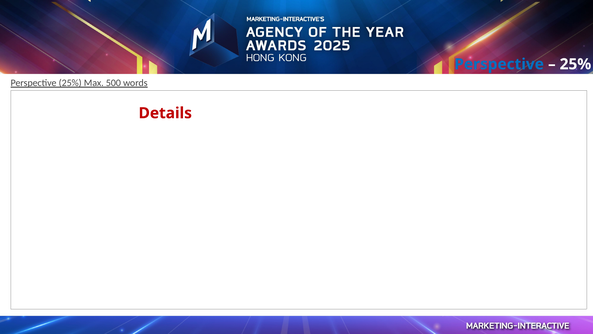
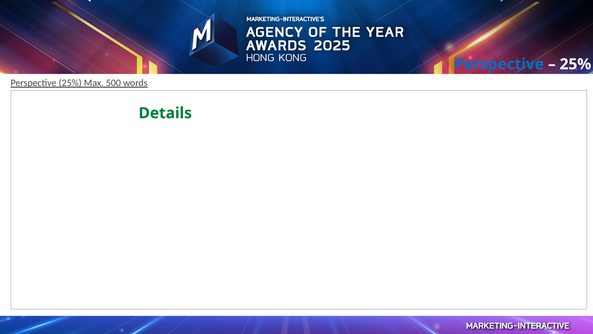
Details colour: red -> green (165, 113)
